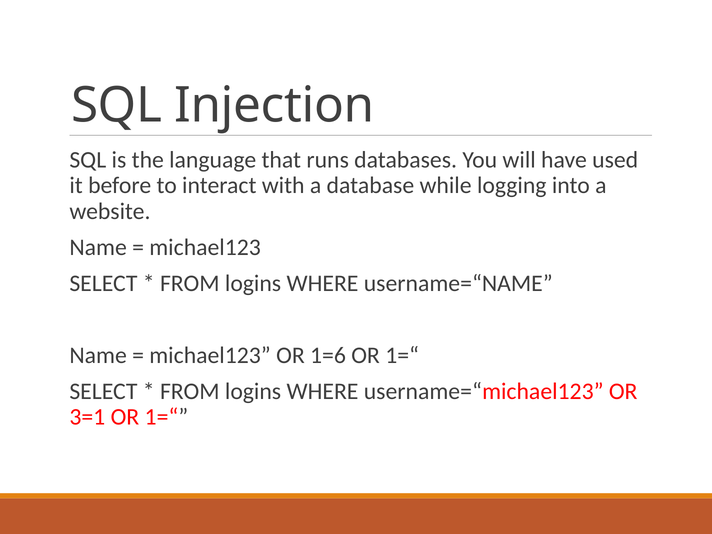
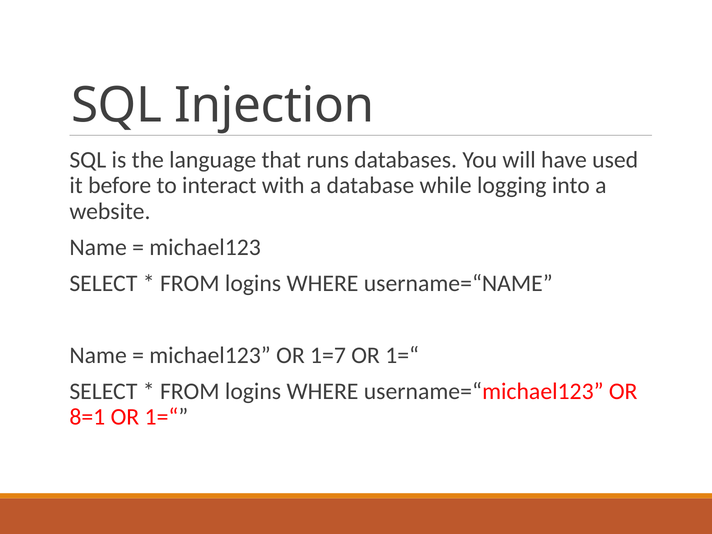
1=6: 1=6 -> 1=7 (328, 355)
3=1: 3=1 -> 8=1 (87, 417)
